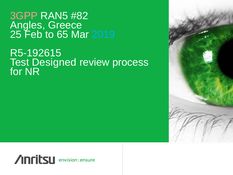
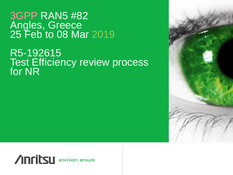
65: 65 -> 08 (62, 34)
2019 colour: light blue -> light green (103, 34)
Designed: Designed -> Efficiency (54, 62)
